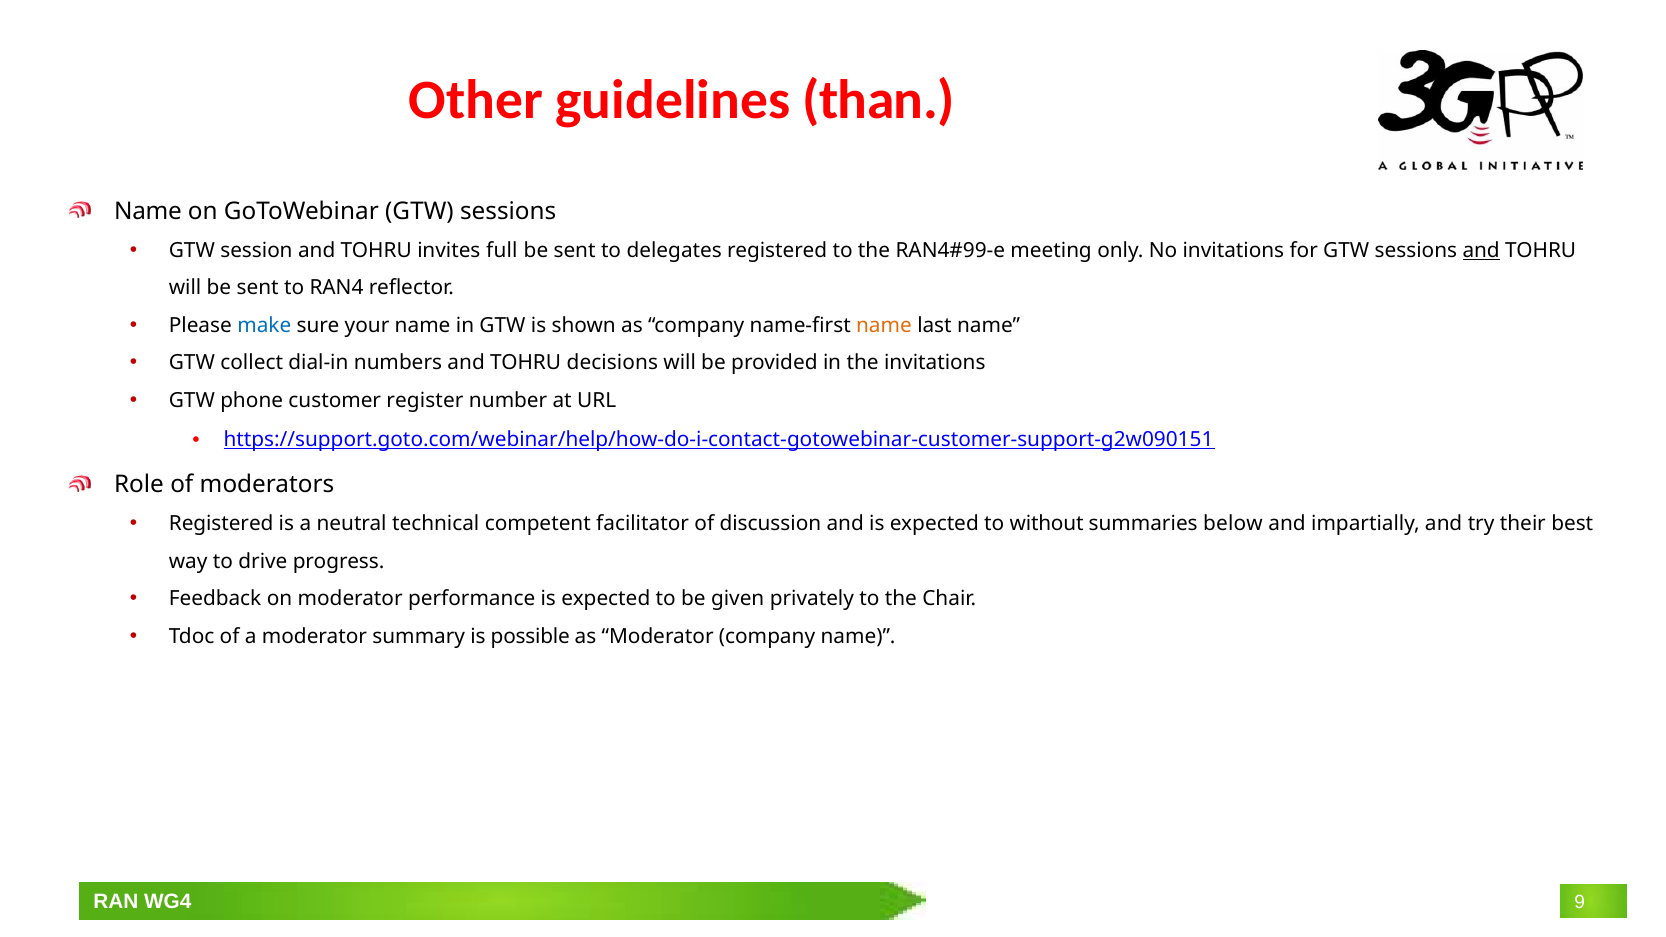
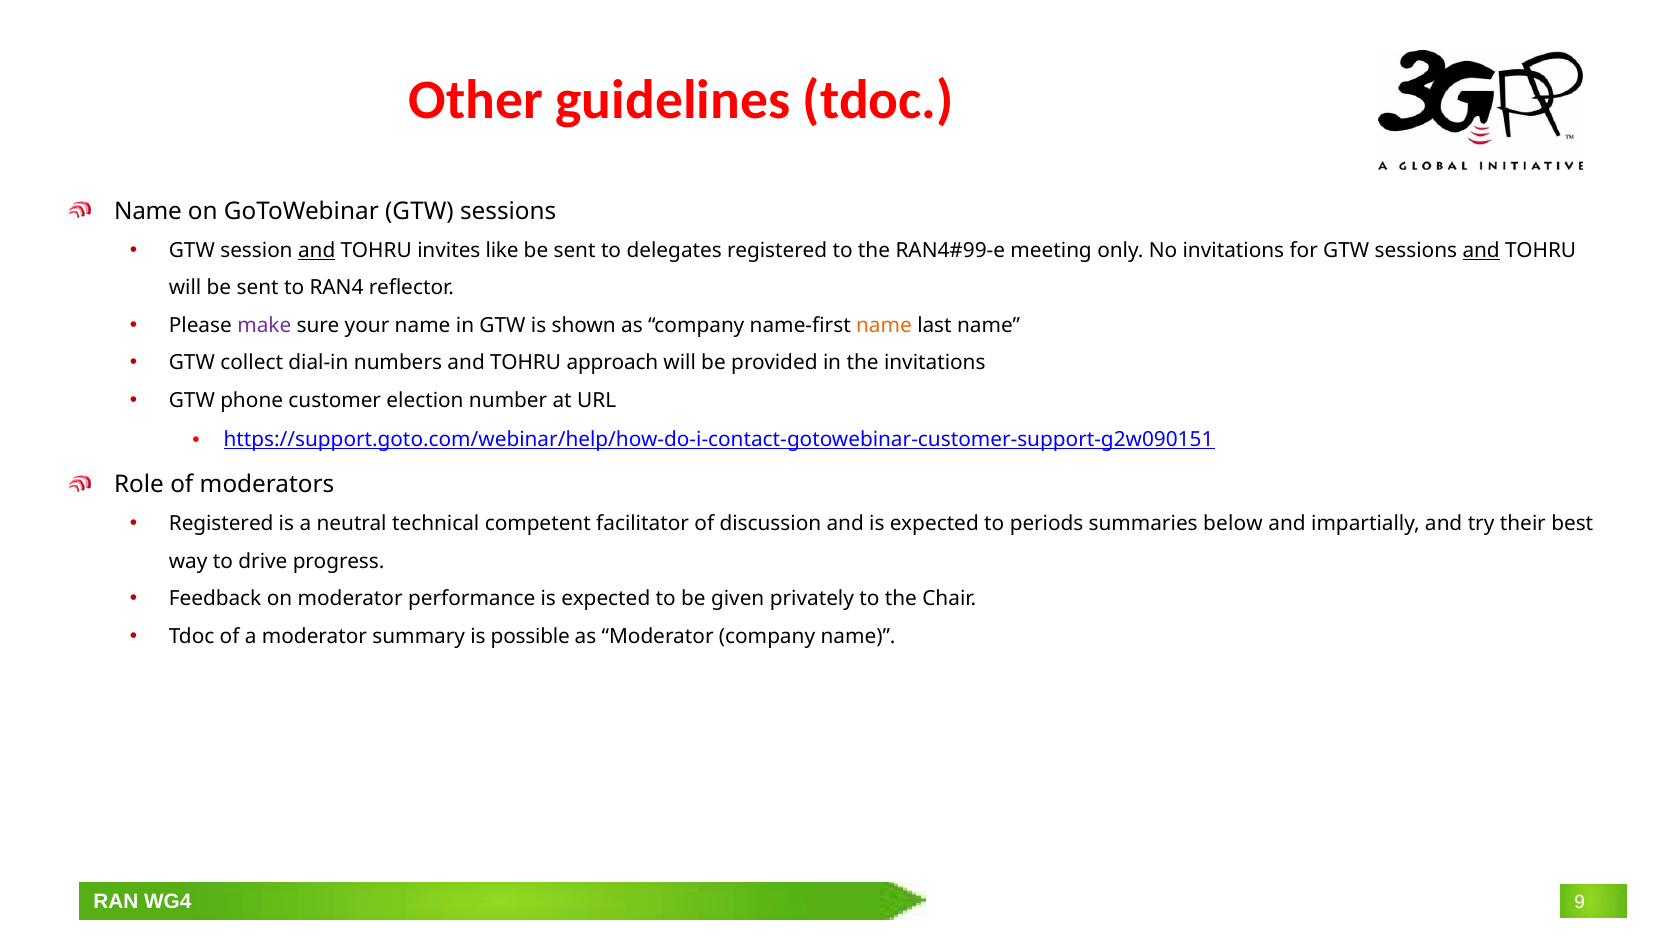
guidelines than: than -> tdoc (878, 100)
and underline: none -> present (317, 250)
full: full -> like (502, 250)
make colour: blue -> purple (264, 325)
decisions: decisions -> approach (612, 363)
register: register -> election (425, 400)
without: without -> periods (1047, 524)
